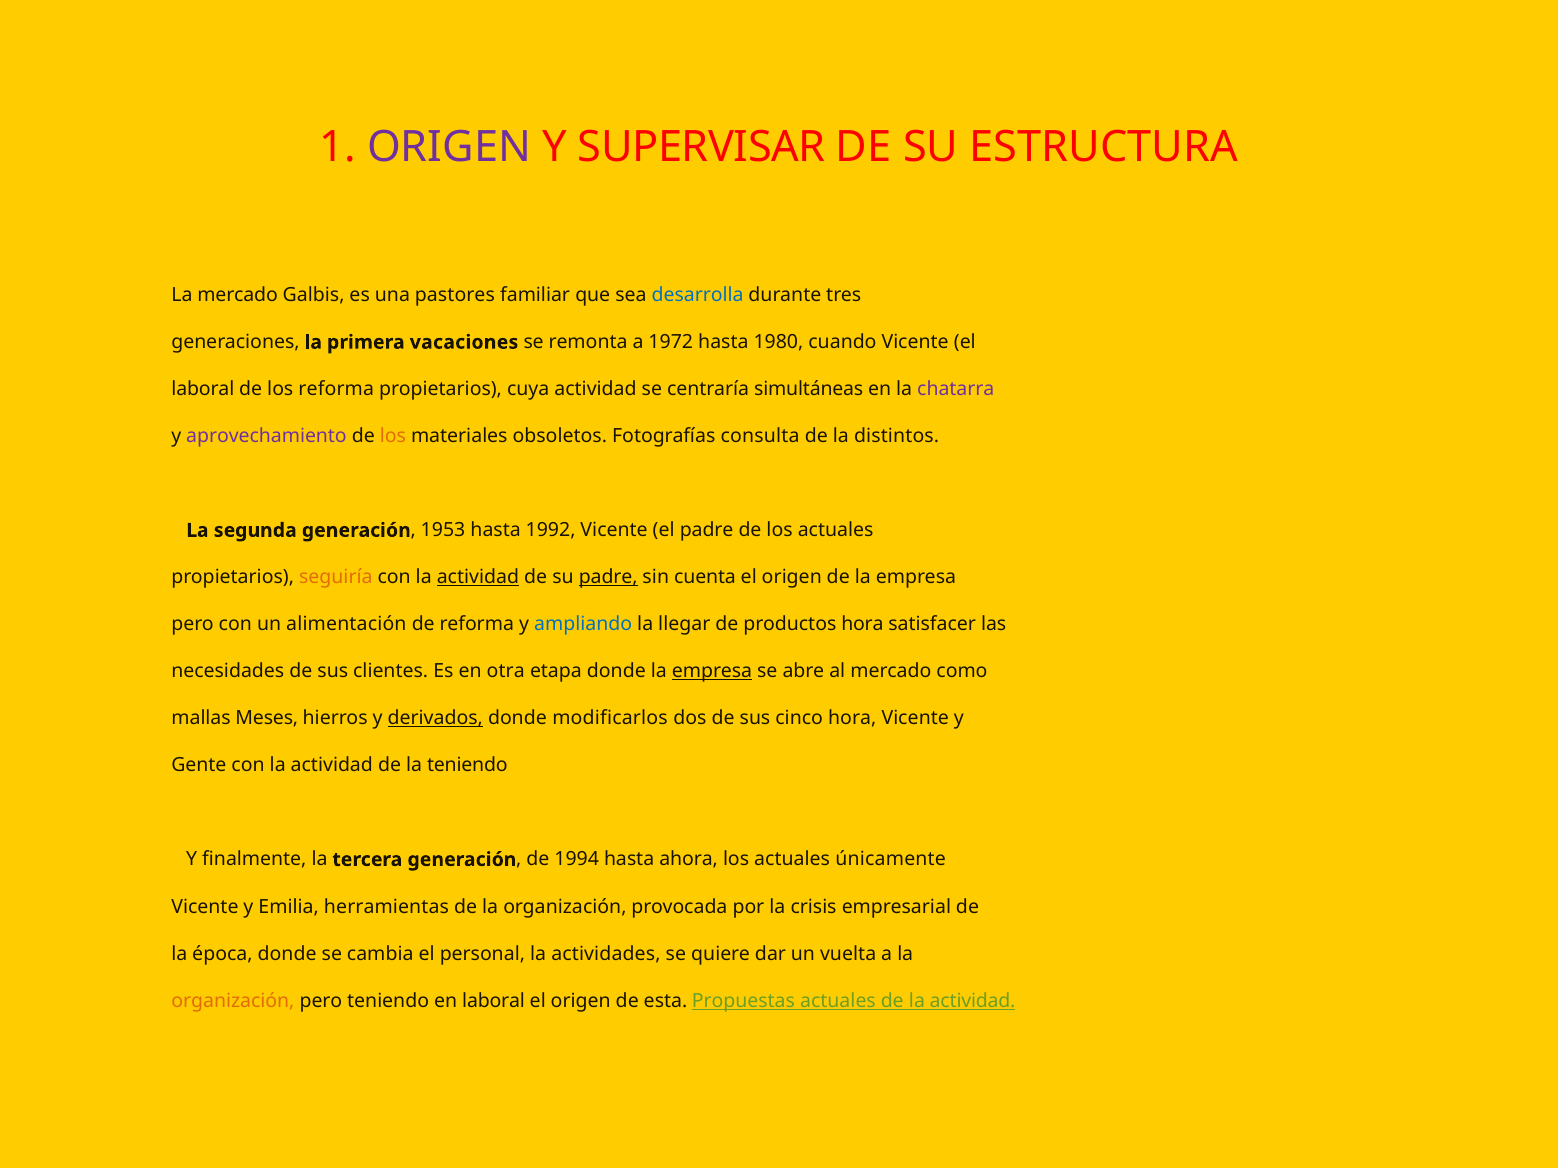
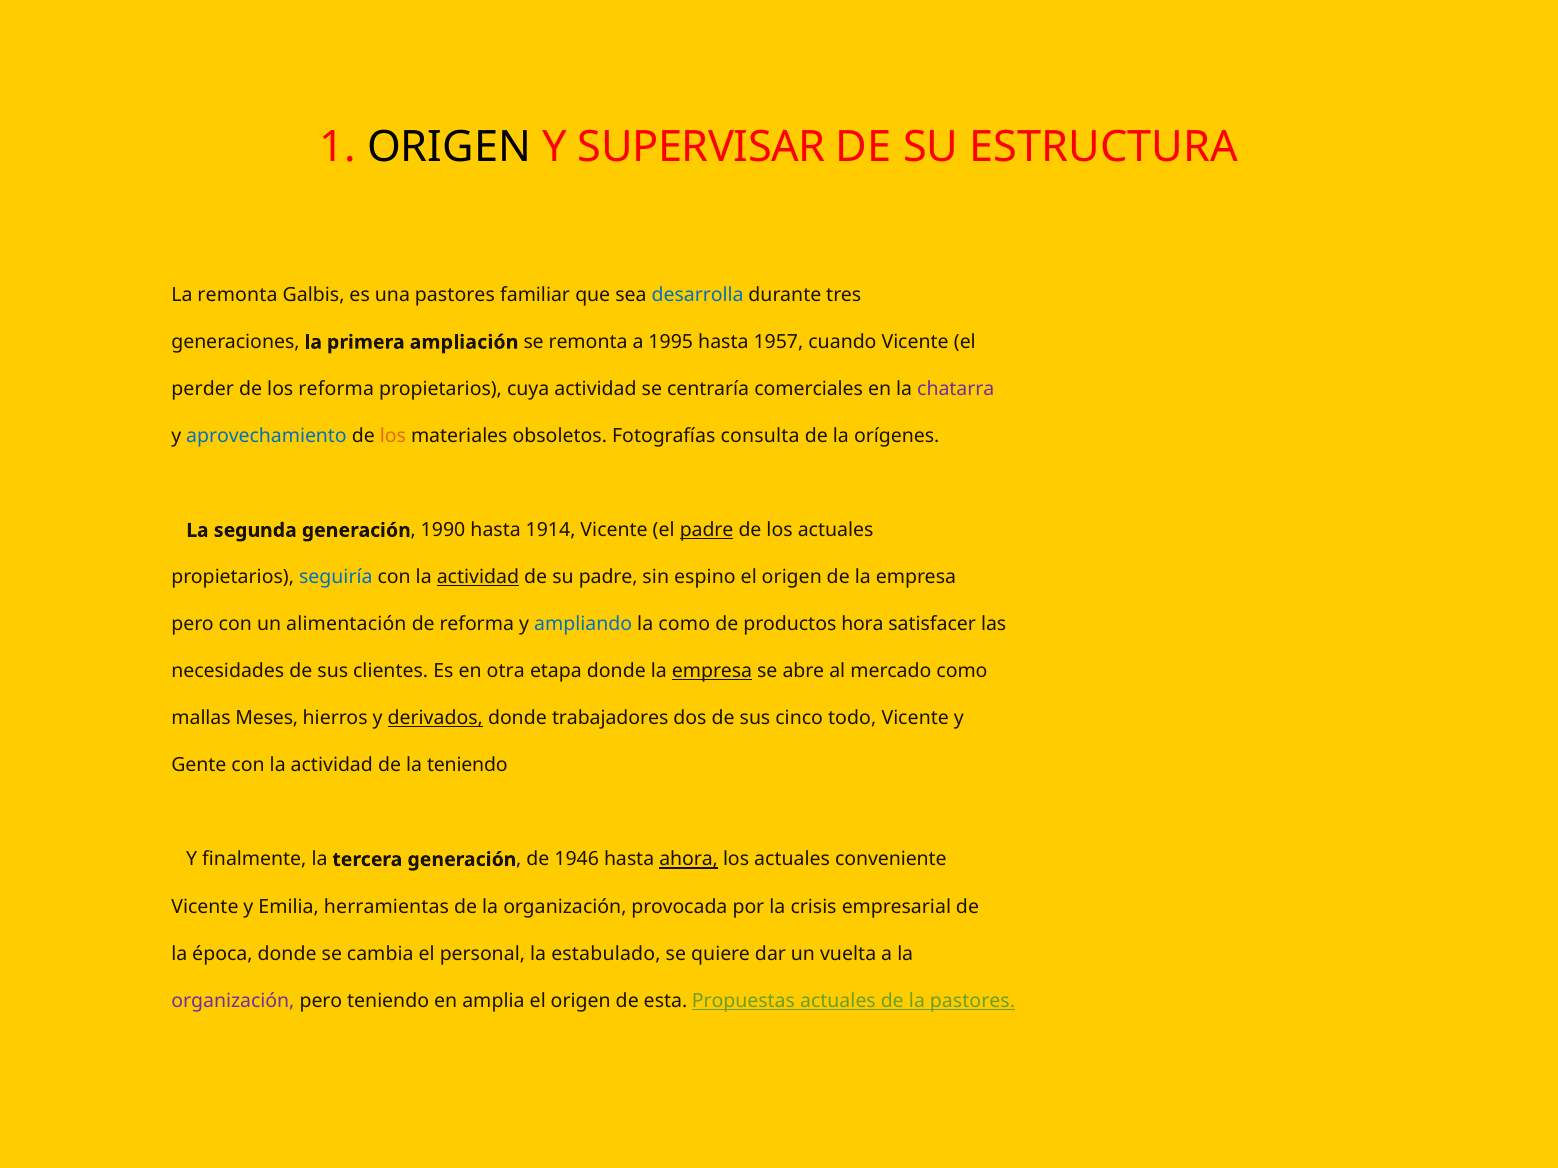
ORIGEN colour: purple -> black (449, 147)
La mercado: mercado -> remonta (237, 295)
vacaciones: vacaciones -> ampliación (464, 342)
1972: 1972 -> 1995 (671, 342)
1980: 1980 -> 1957 (778, 342)
laboral: laboral -> perder (203, 389)
simultáneas: simultáneas -> comerciales (809, 389)
aprovechamiento colour: purple -> blue (266, 436)
distintos: distintos -> orígenes (897, 436)
1953: 1953 -> 1990 (443, 531)
1992: 1992 -> 1914 (551, 531)
padre underline: none -> present (707, 531)
seguiría colour: orange -> blue (336, 578)
padre underline: present -> none (608, 578)
cuenta: cuenta -> espino (705, 578)
la llegar: llegar -> como (684, 625)
modificarlos: modificarlos -> trabajadores (610, 719)
cinco hora: hora -> todo (852, 719)
1994: 1994 -> 1946 (577, 860)
ahora underline: none -> present (689, 860)
únicamente: únicamente -> conveniente (891, 860)
actividades: actividades -> estabulado (606, 954)
organización colour: orange -> purple (233, 1001)
en laboral: laboral -> amplia (493, 1001)
de la actividad: actividad -> pastores (972, 1001)
